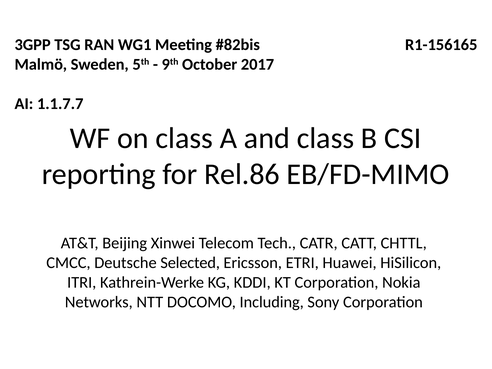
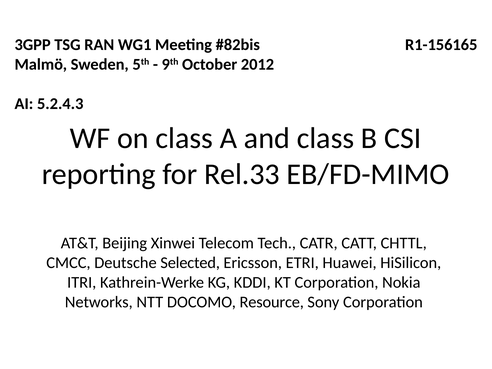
2017: 2017 -> 2012 (257, 64)
1.1.7.7: 1.1.7.7 -> 5.2.4.3 (60, 104)
Rel.86: Rel.86 -> Rel.33 (242, 174)
Including: Including -> Resource (272, 302)
